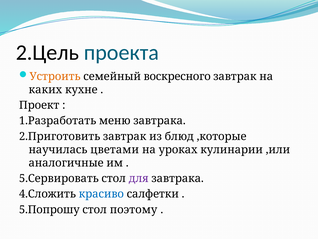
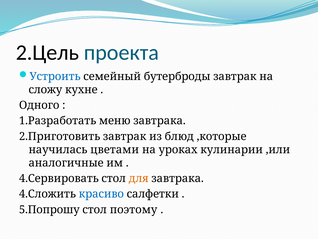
Устроить colour: orange -> blue (55, 76)
воскресного: воскресного -> бутерброды (177, 76)
каких: каких -> сложу (45, 90)
Проект: Проект -> Одного (39, 105)
5.Сервировать: 5.Сервировать -> 4.Сервировать (59, 178)
для colour: purple -> orange (139, 178)
